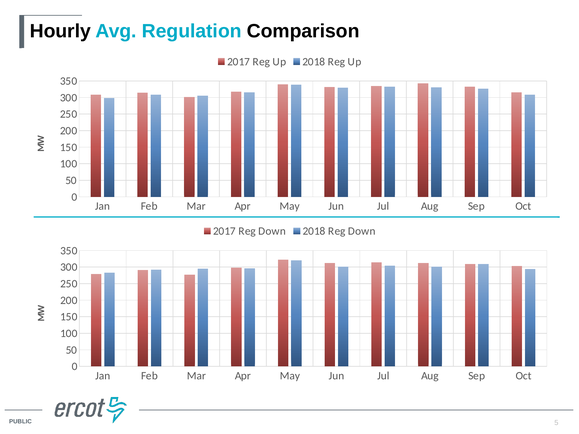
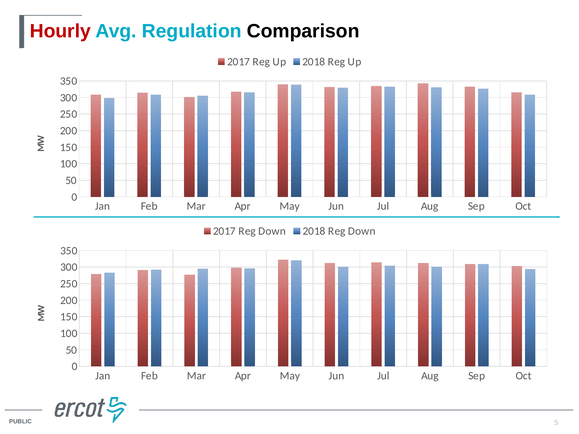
Hourly colour: black -> red (60, 31)
